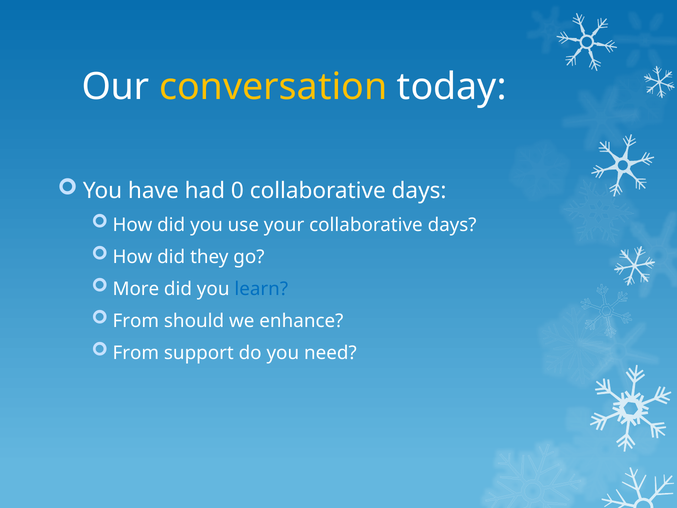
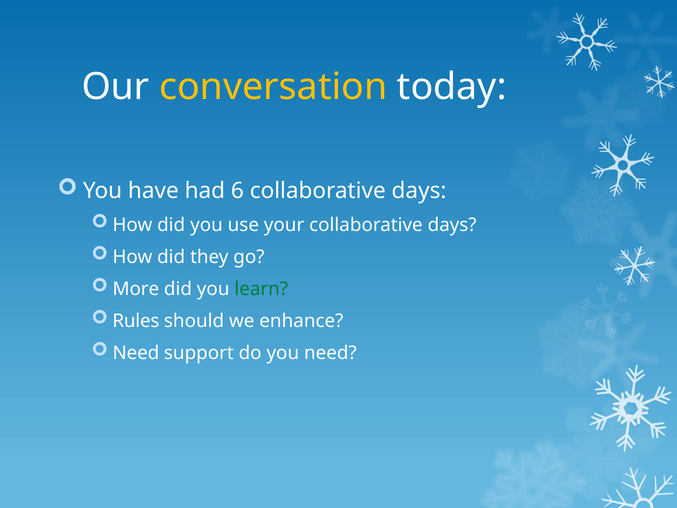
0: 0 -> 6 (237, 191)
learn colour: blue -> green (261, 289)
From: From -> Rules (136, 321)
From: From -> Need (136, 353)
